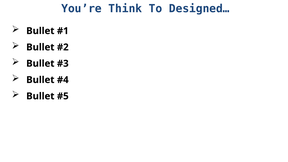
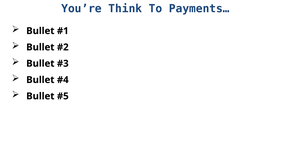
Designed…: Designed… -> Payments… (199, 9)
